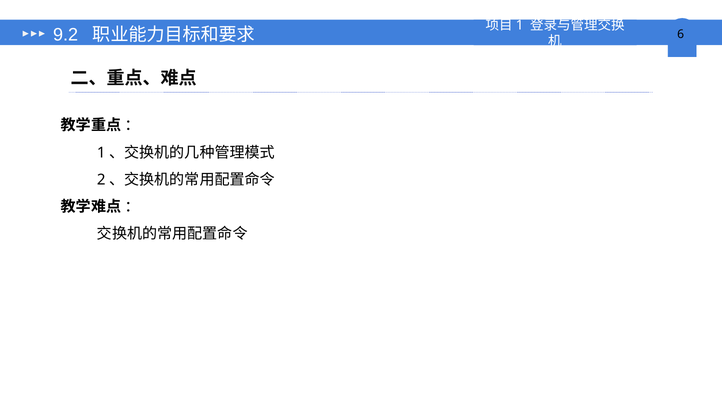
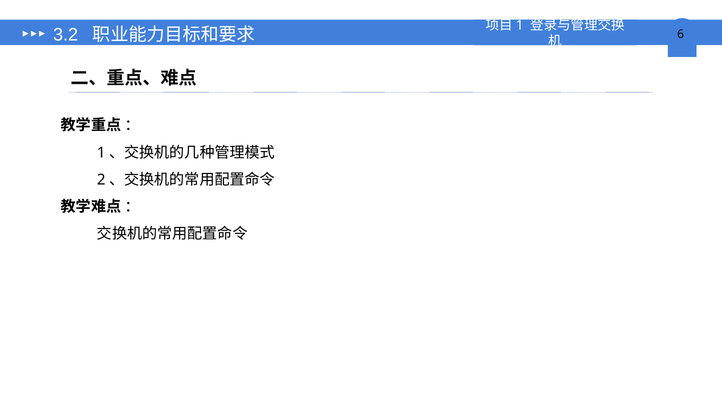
9.2: 9.2 -> 3.2 (66, 35)
